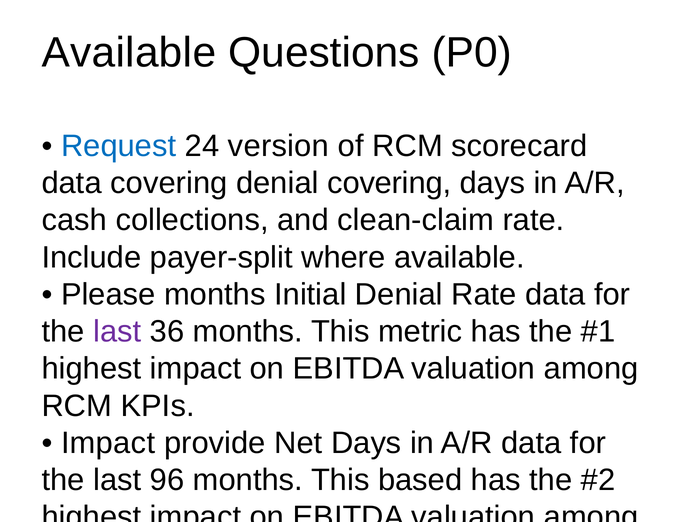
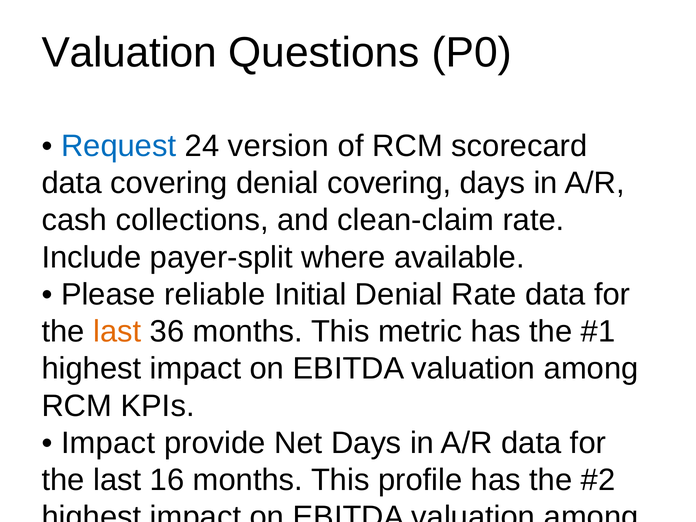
Available: Available -> Valuation (129, 53)
Please months: months -> reliable (215, 294)
last colour: purple -> orange (117, 332)
96: 96 -> 16 (167, 480)
based: based -> profile (420, 480)
